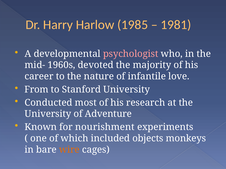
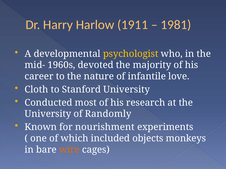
1985: 1985 -> 1911 (133, 25)
psychologist colour: pink -> yellow (131, 54)
From: From -> Cloth (36, 90)
Adventure: Adventure -> Randomly (108, 114)
